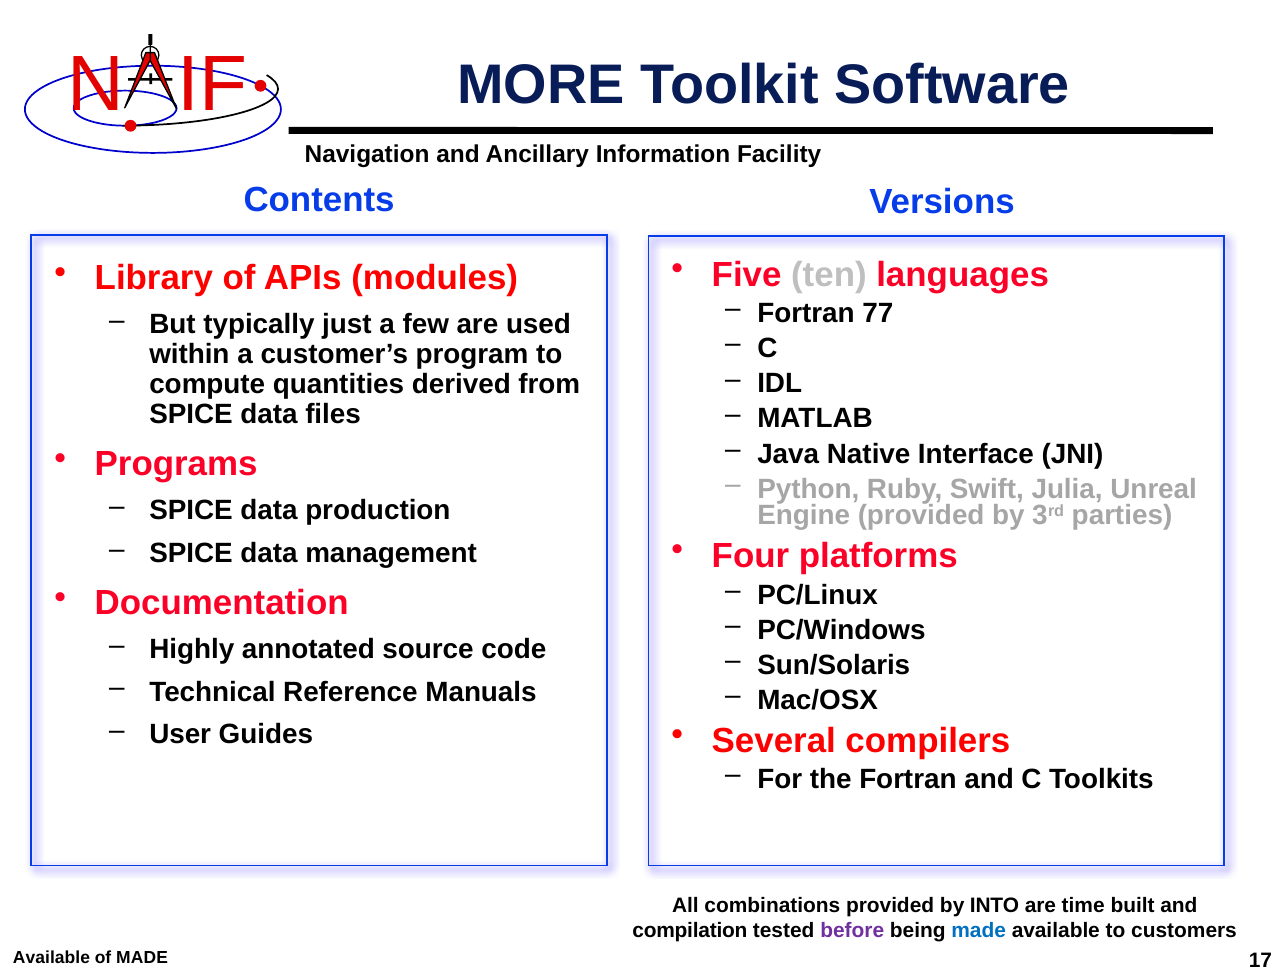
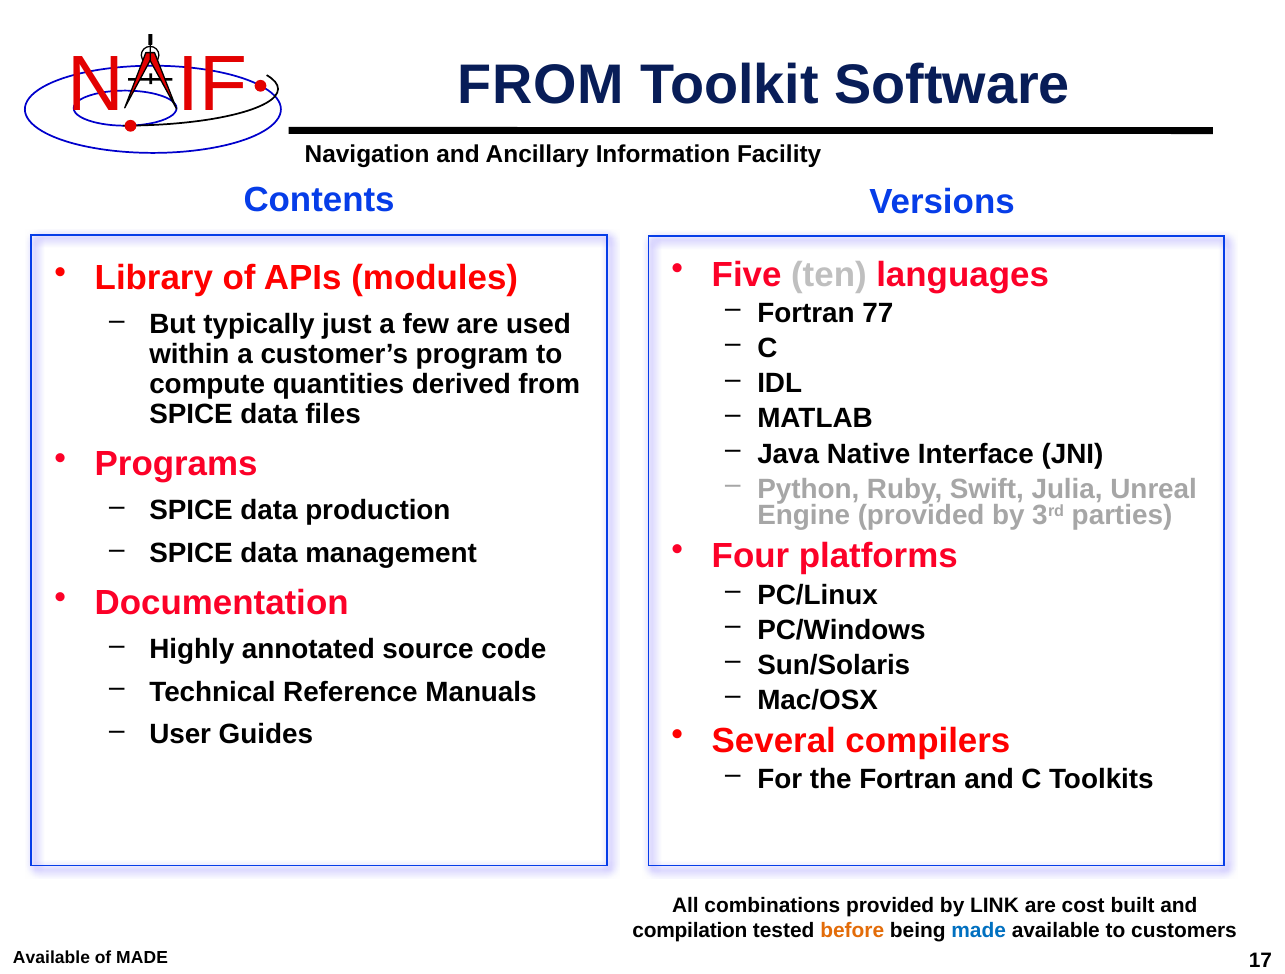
MORE: MORE -> FROM (541, 86)
INTO: INTO -> LINK (994, 906)
time: time -> cost (1083, 906)
before colour: purple -> orange (852, 931)
